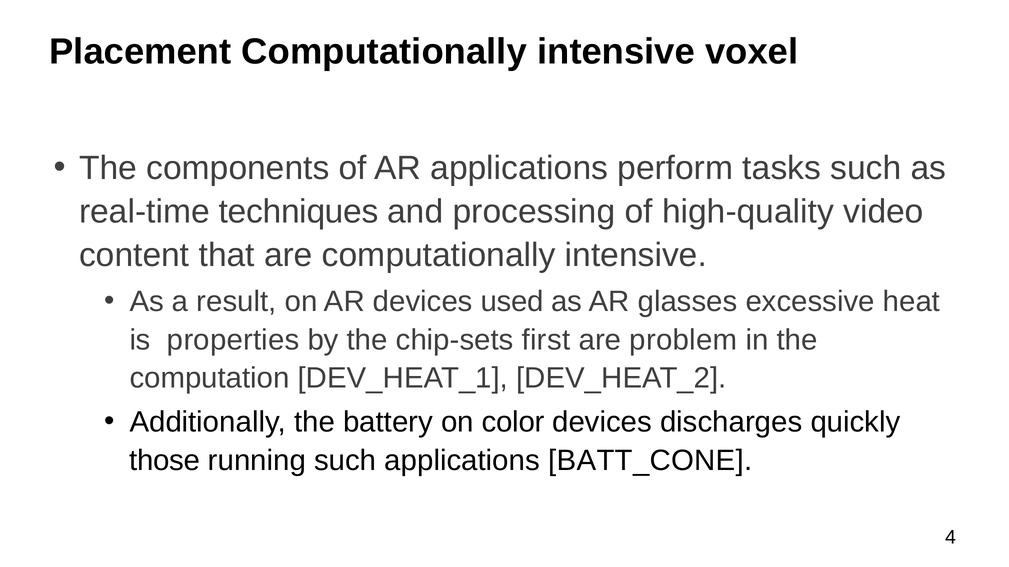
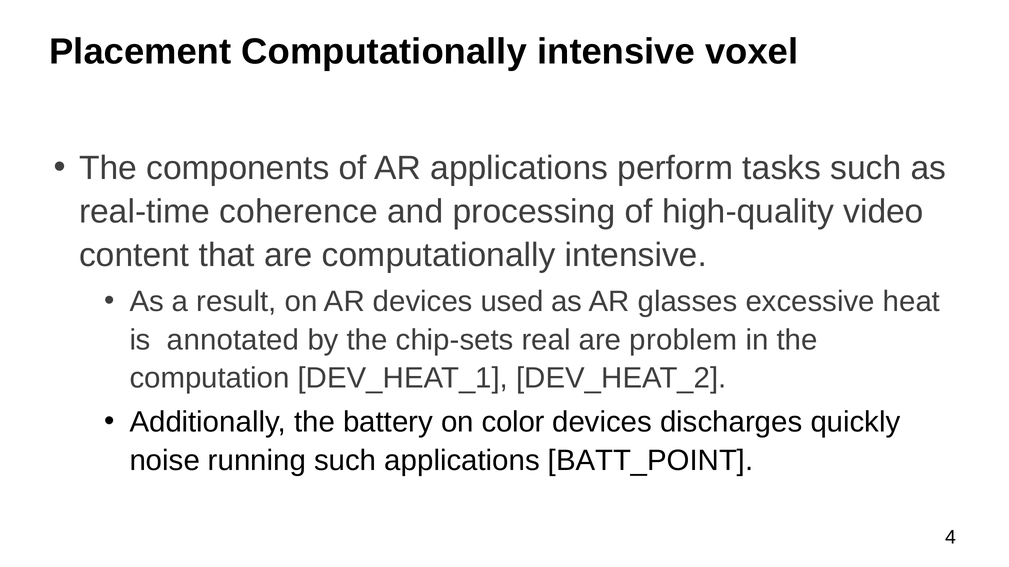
techniques: techniques -> coherence (298, 212)
properties: properties -> annotated (233, 340)
first: first -> real (546, 340)
those: those -> noise (165, 461)
BATT_CONE: BATT_CONE -> BATT_POINT (651, 461)
